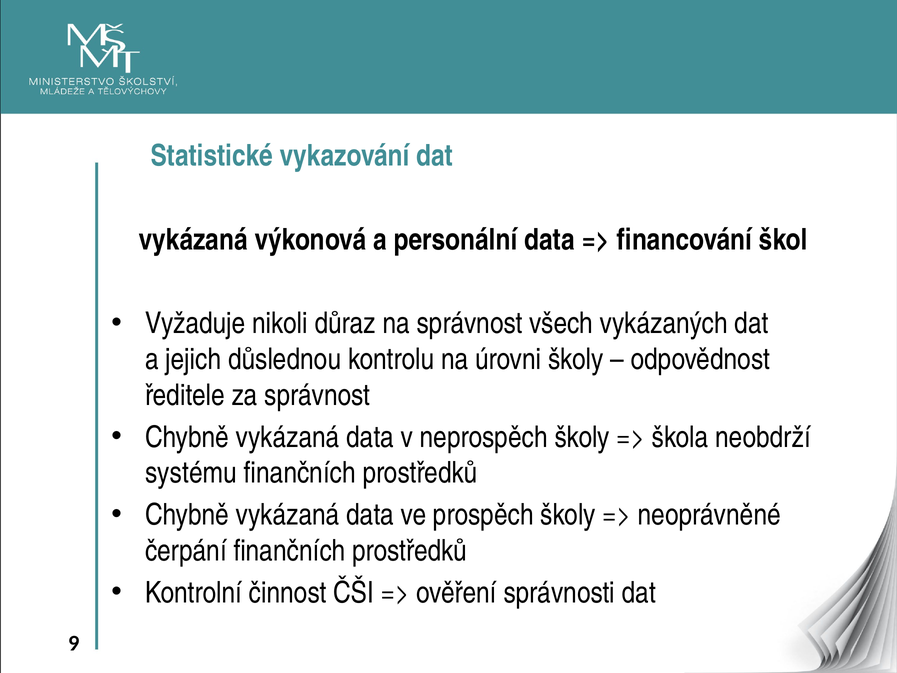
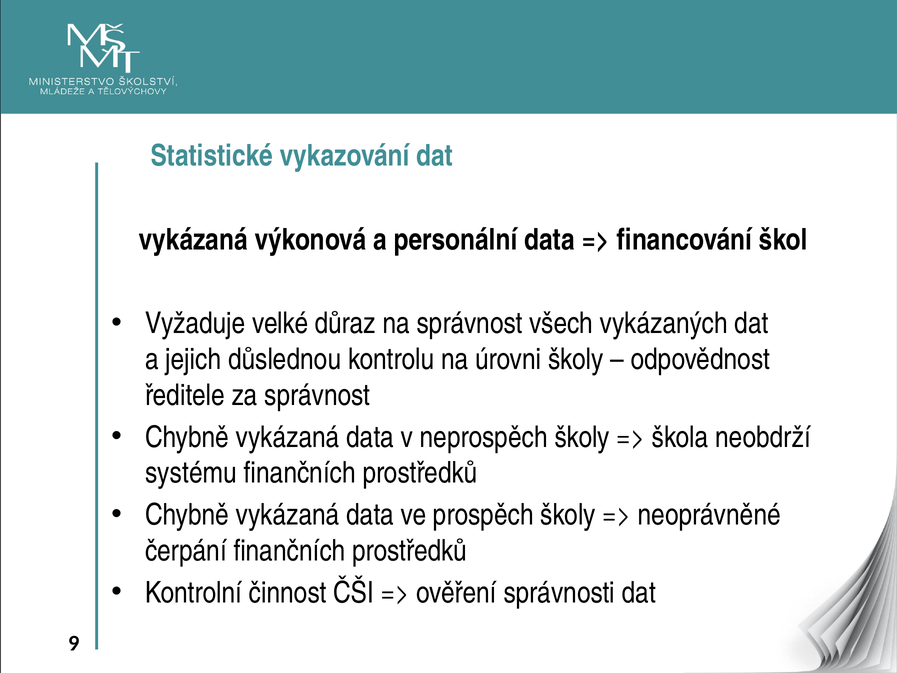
nikoli: nikoli -> velké (280, 323)
